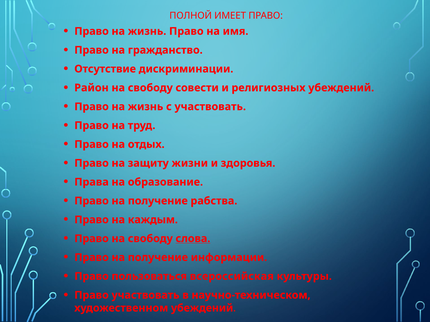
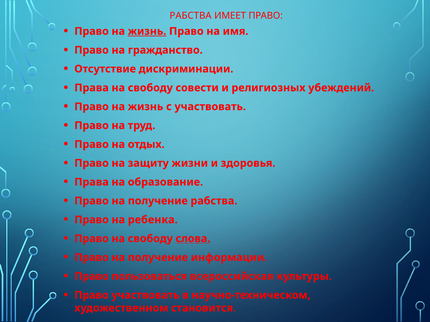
ПОЛНОЙ: ПОЛНОЙ -> РАБСТВА (191, 16)
жизнь underline: none -> present (147, 31)
Район: Район -> Права (92, 88)
каждым: каждым -> ребенка (153, 220)
художественном убеждений: убеждений -> становится (202, 308)
